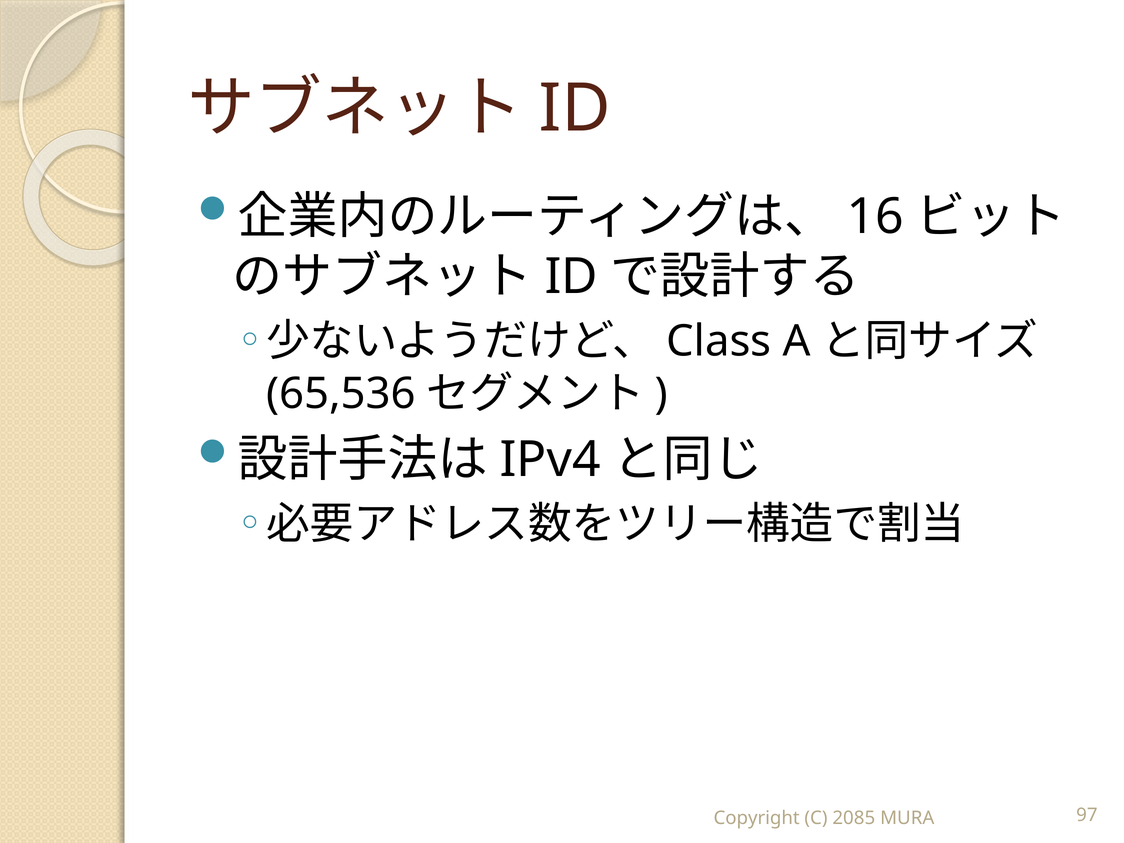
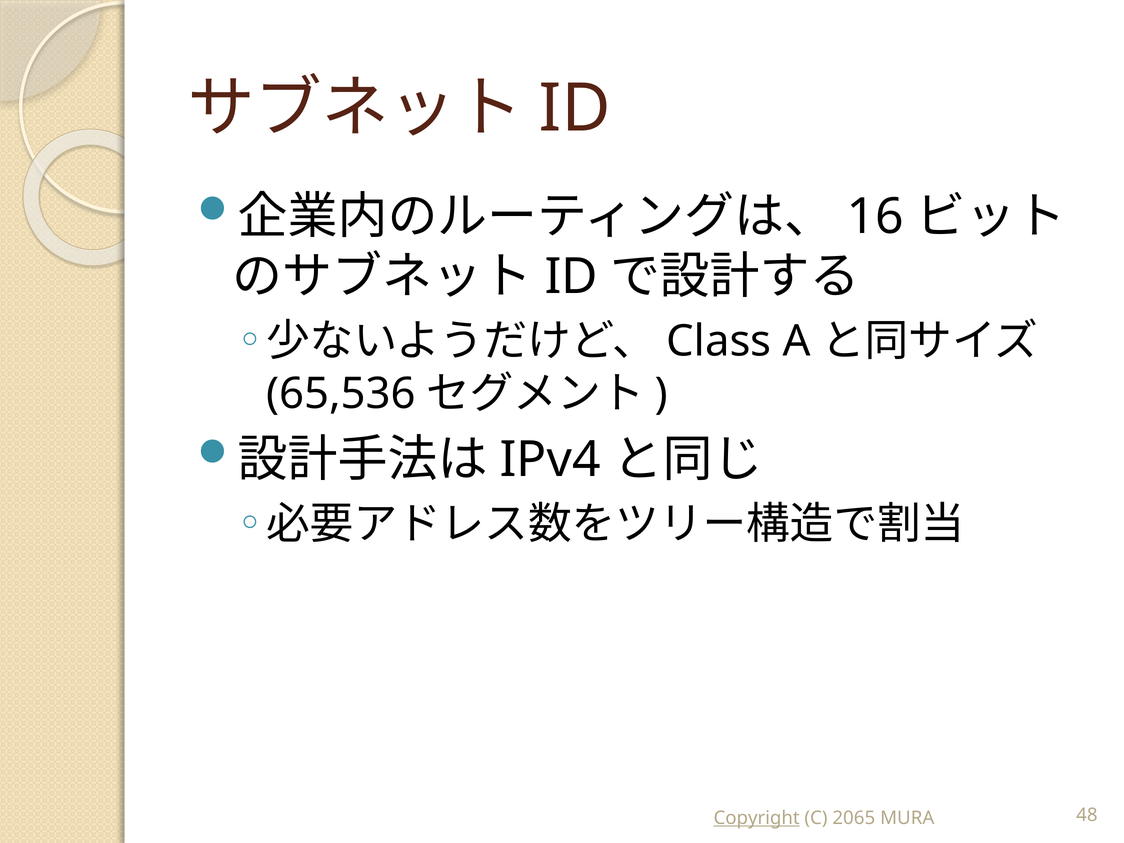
Copyright underline: none -> present (757, 818)
2085: 2085 -> 2065 (854, 818)
97: 97 -> 48 (1087, 815)
